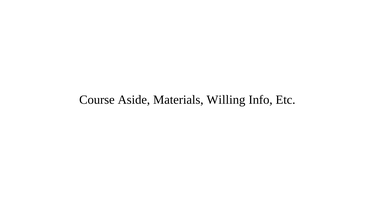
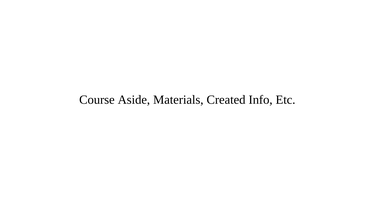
Willing: Willing -> Created (226, 100)
